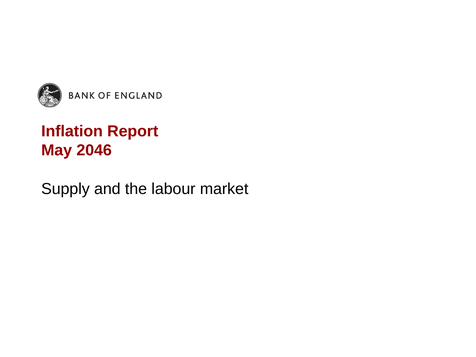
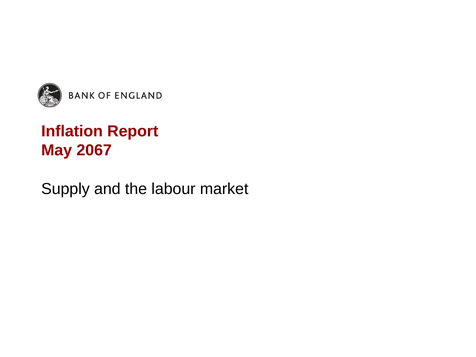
2046: 2046 -> 2067 (94, 150)
